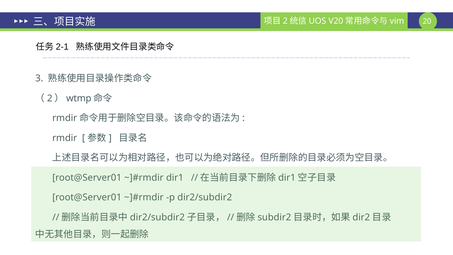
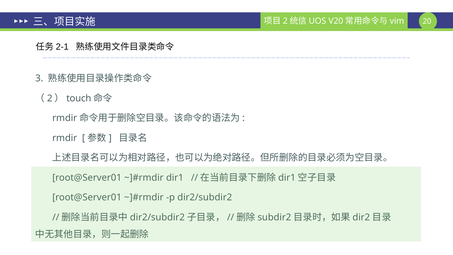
wtmp: wtmp -> touch (79, 98)
